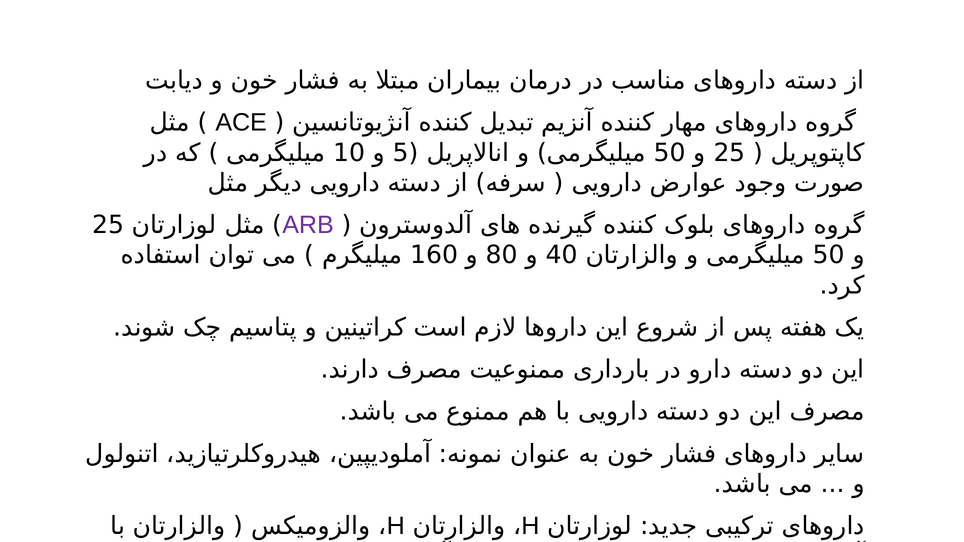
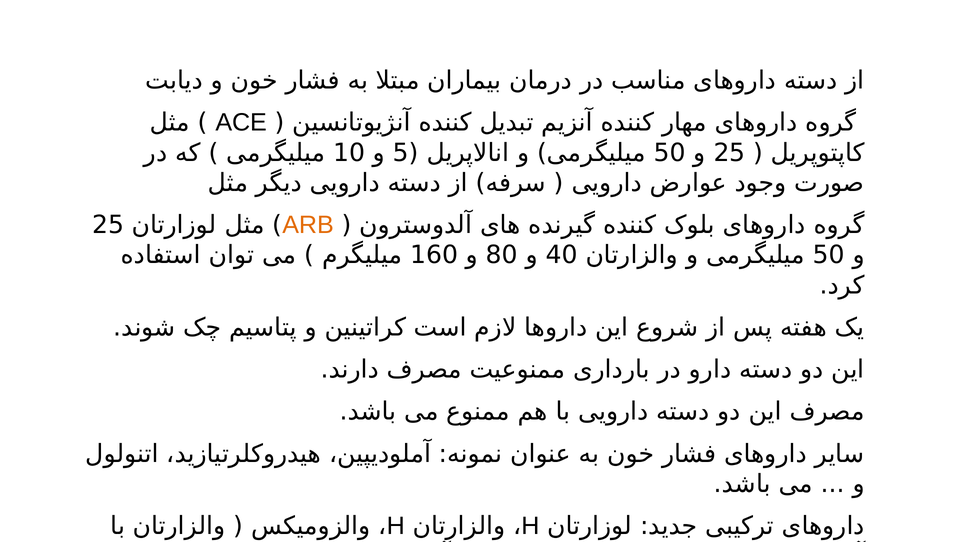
ARB colour: purple -> orange (308, 225)
